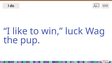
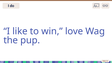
luck: luck -> love (74, 31)
